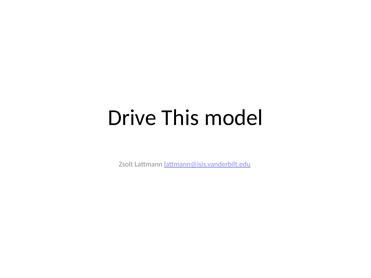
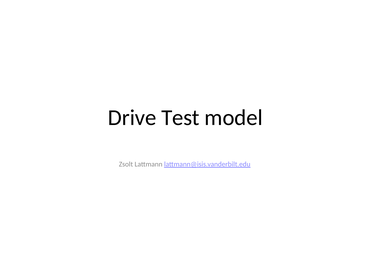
This: This -> Test (180, 118)
